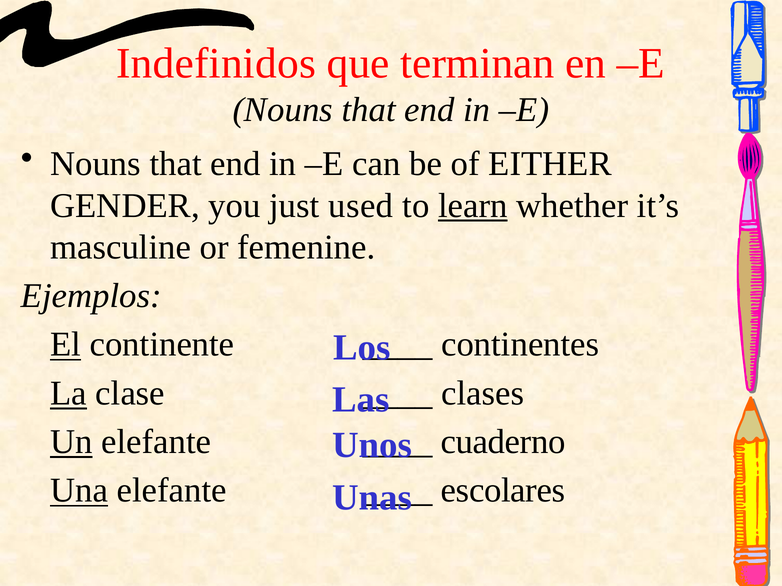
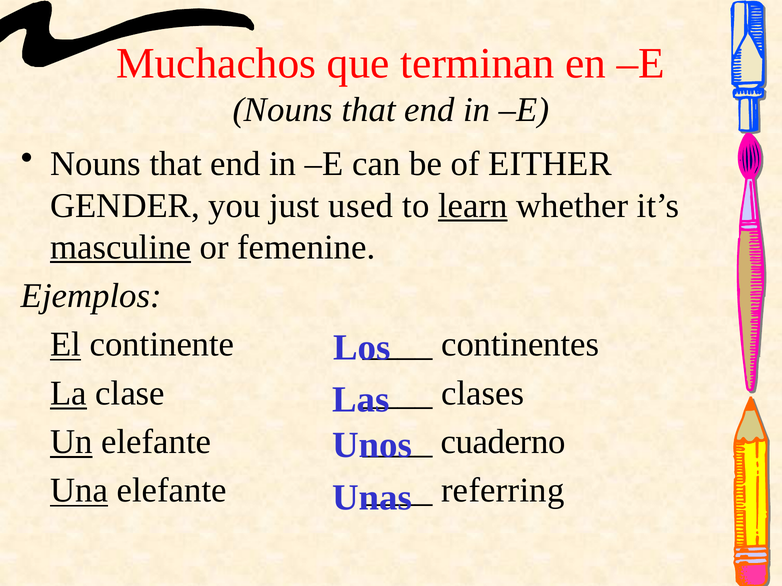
Indefinidos: Indefinidos -> Muchachos (216, 64)
masculine underline: none -> present (121, 247)
escolares: escolares -> referring (503, 491)
